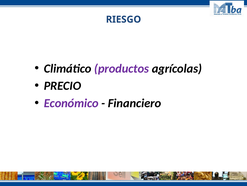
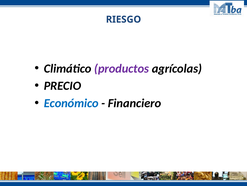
Económico colour: purple -> blue (71, 103)
